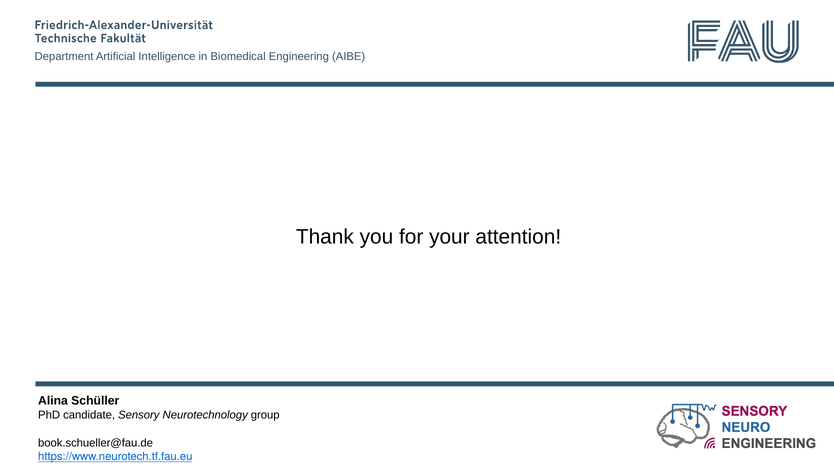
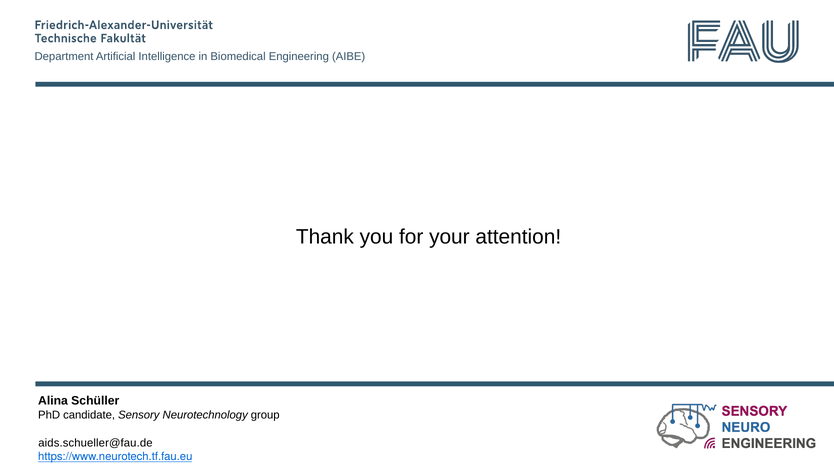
book.schueller@fau.de: book.schueller@fau.de -> aids.schueller@fau.de (95, 443)
